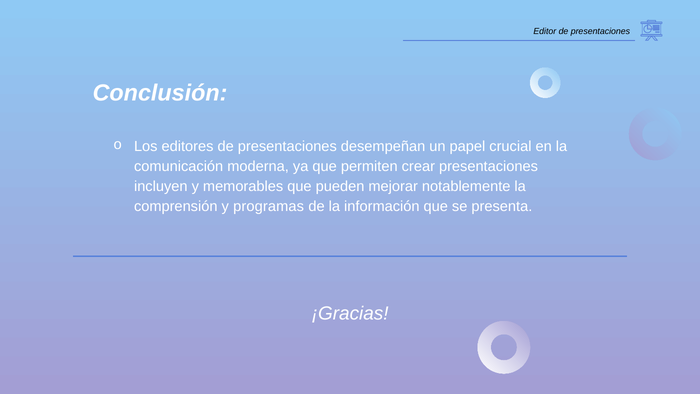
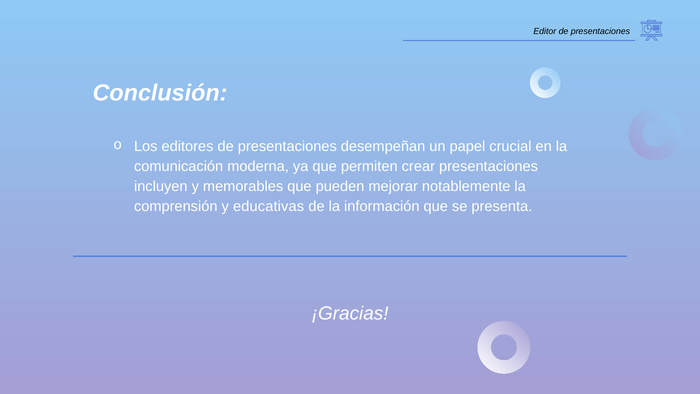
programas: programas -> educativas (269, 206)
